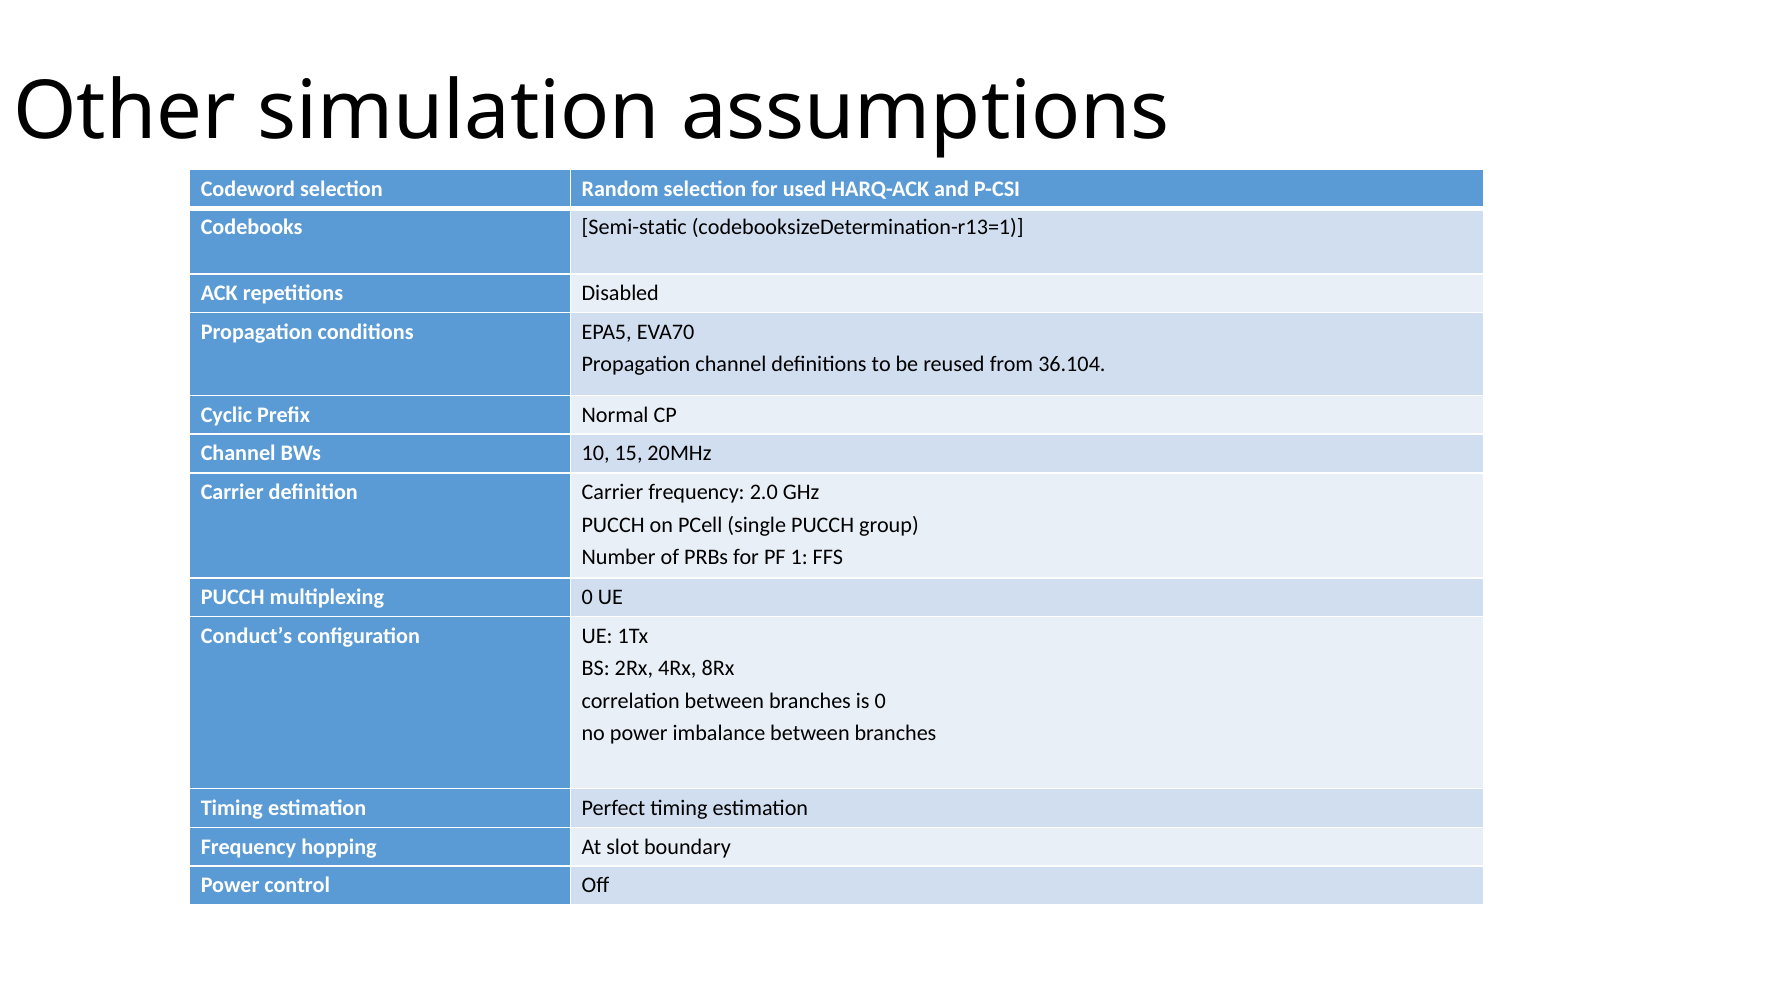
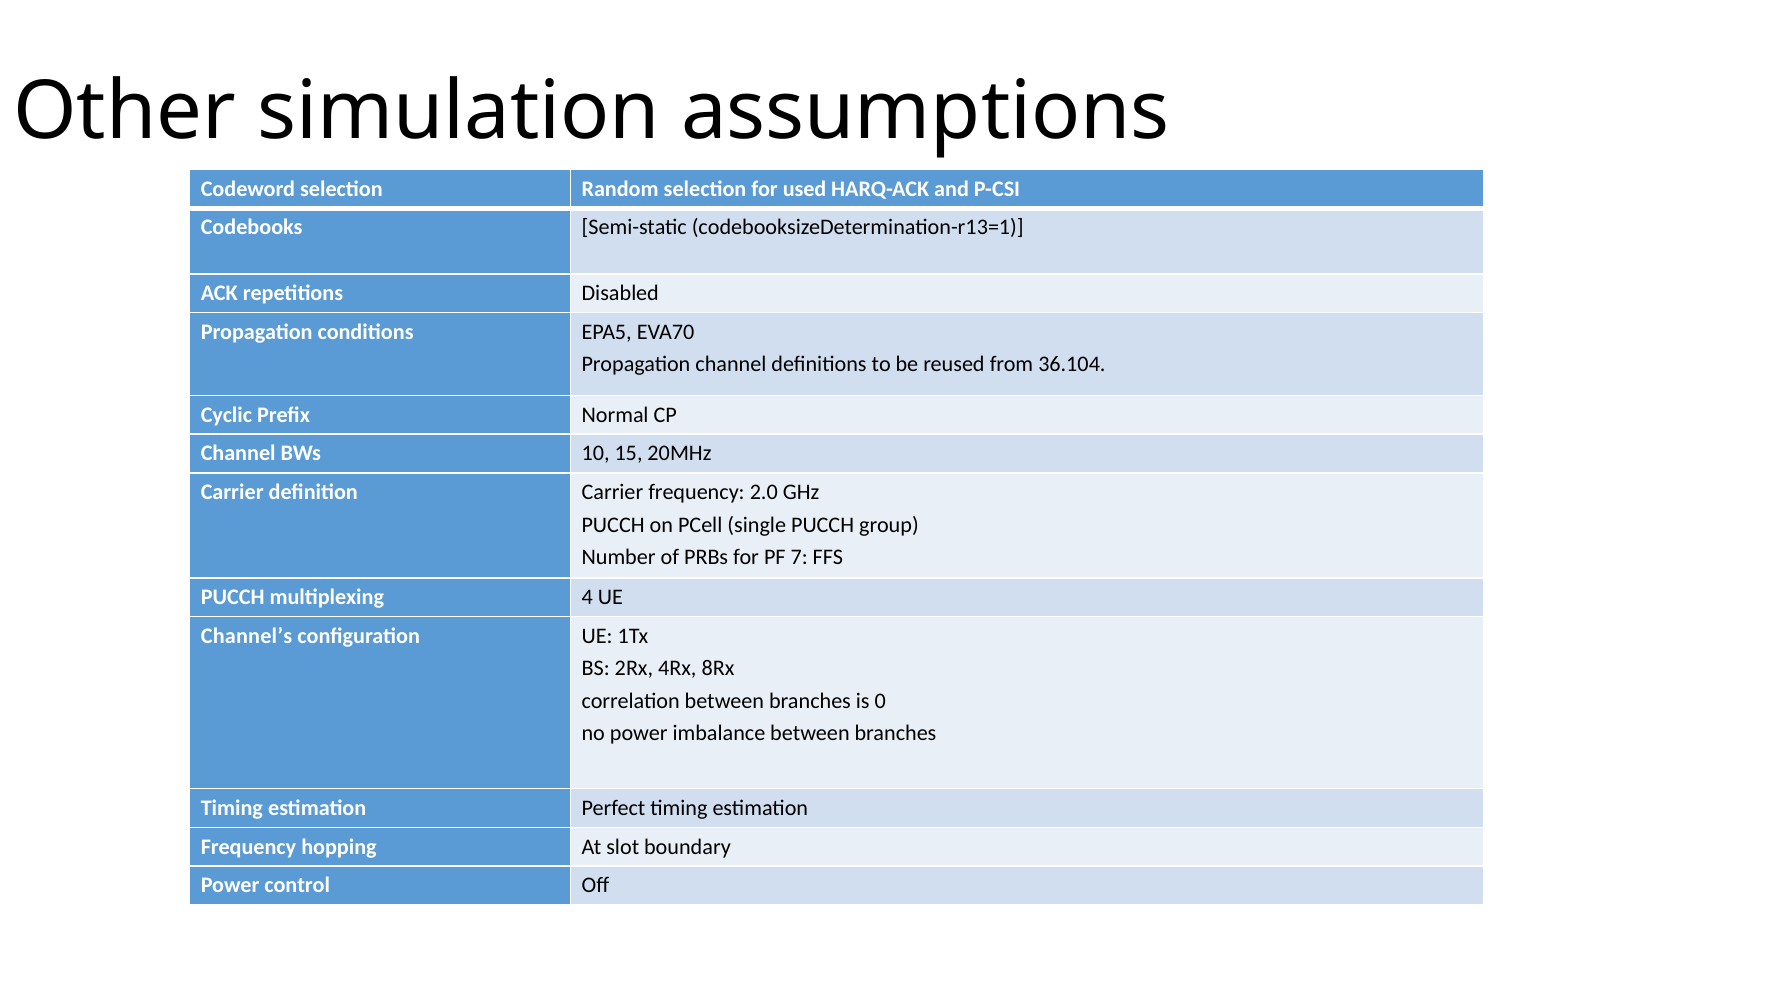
1: 1 -> 7 (799, 557)
multiplexing 0: 0 -> 4 (587, 597)
Conduct’s: Conduct’s -> Channel’s (246, 636)
